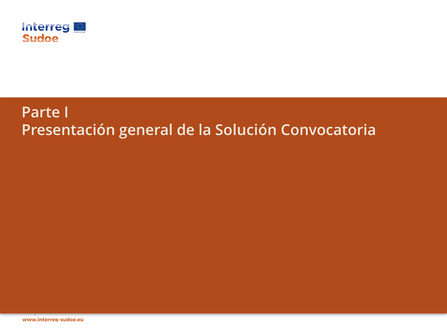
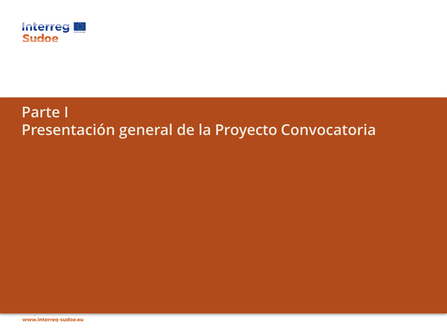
Solución: Solución -> Proyecto (246, 130)
